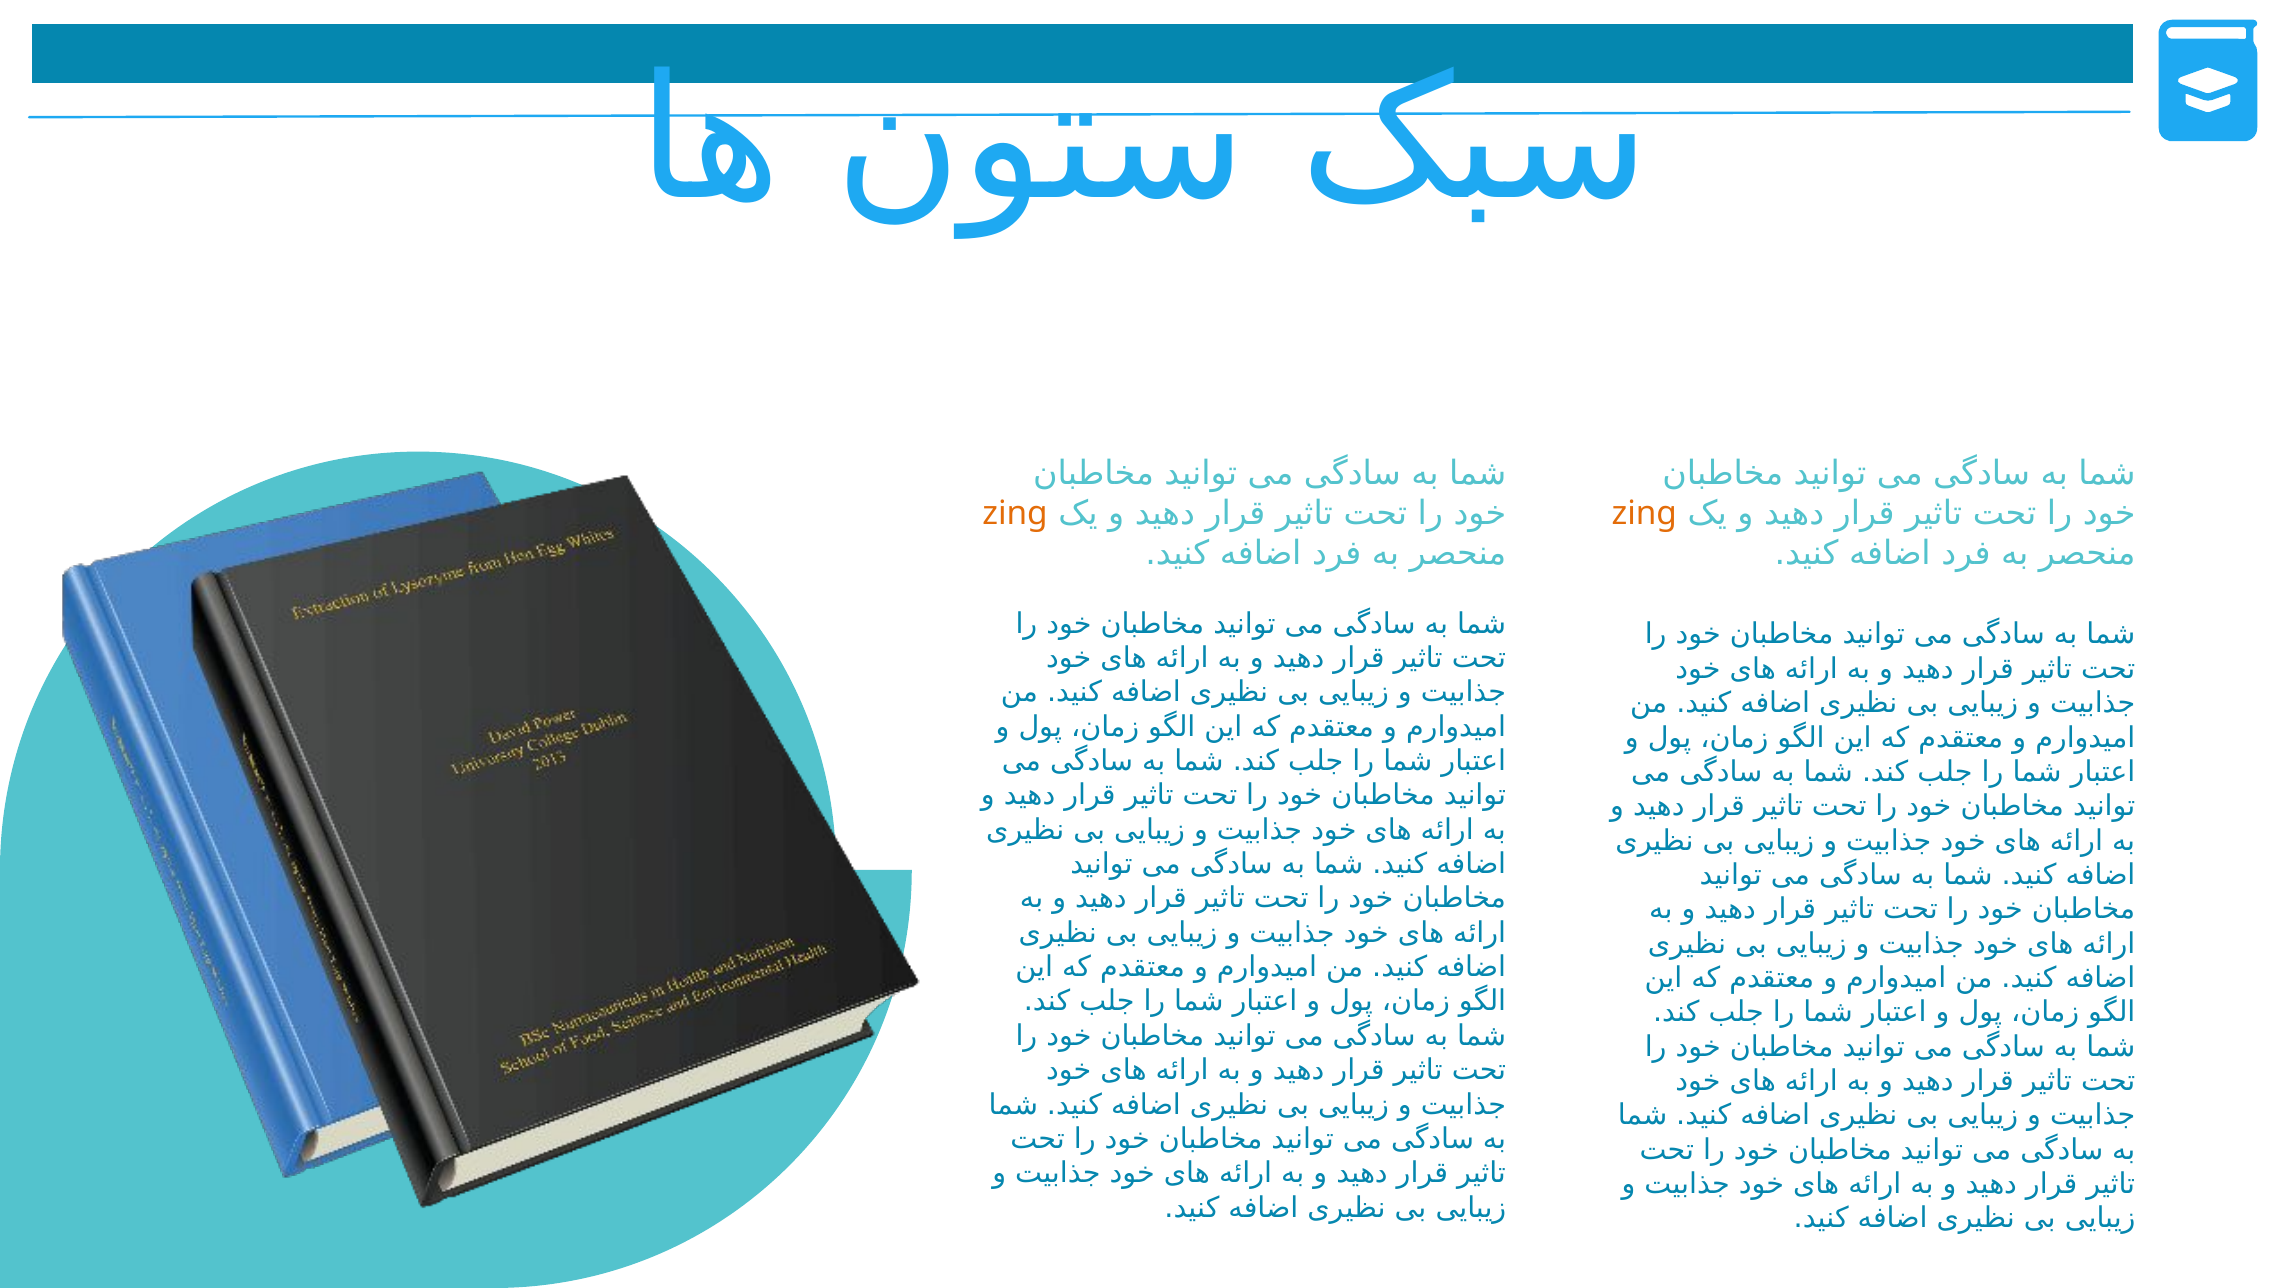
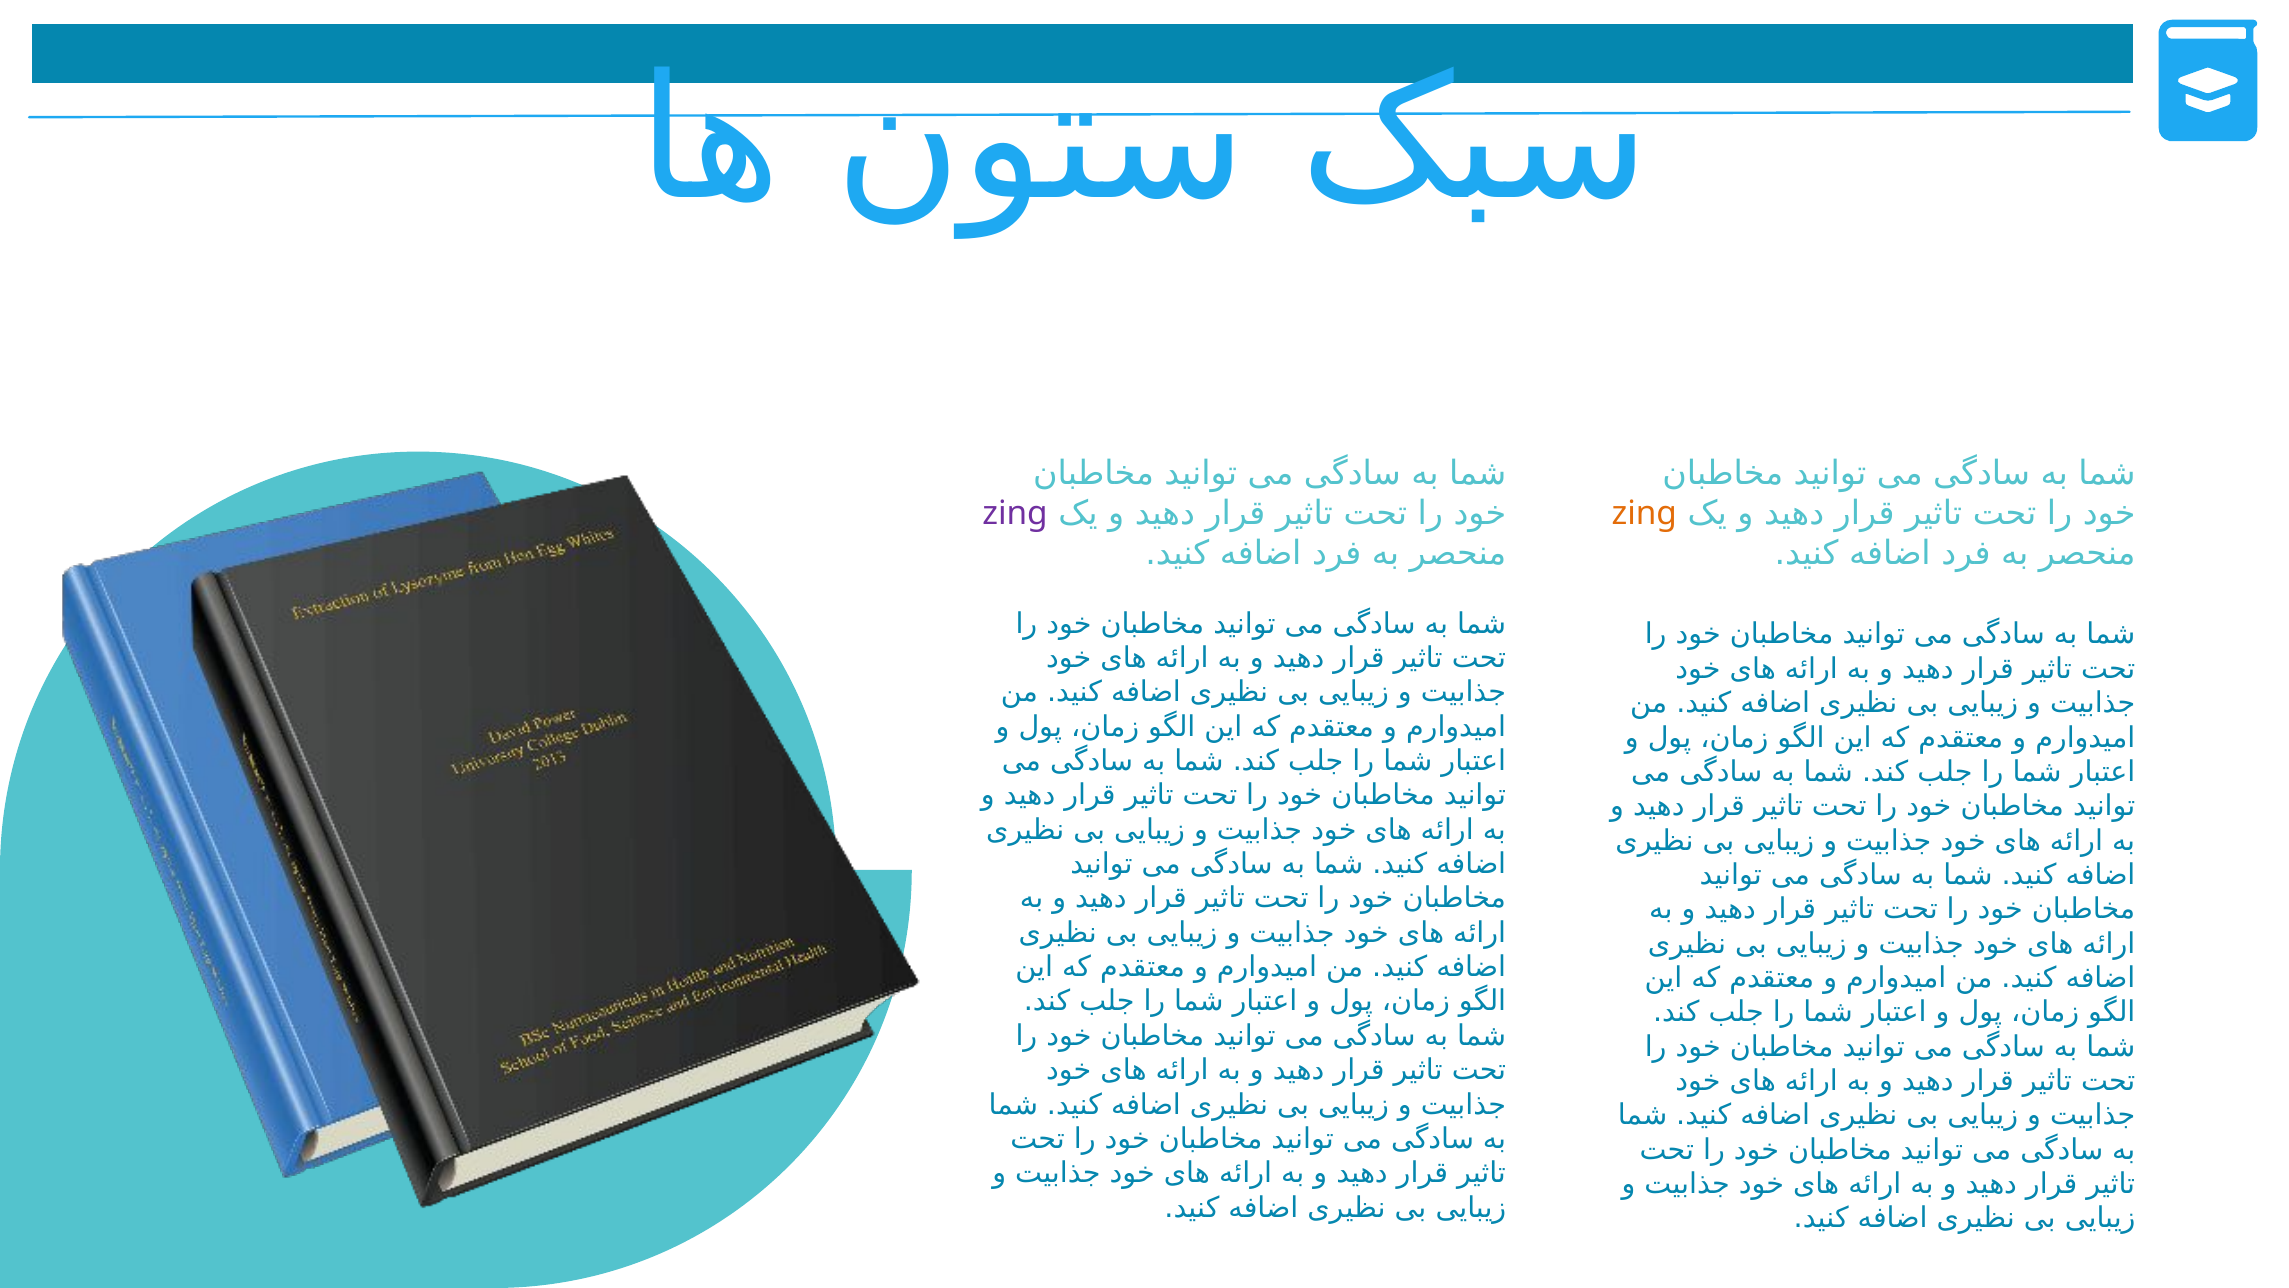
zing colour: orange -> purple (1015, 514)
